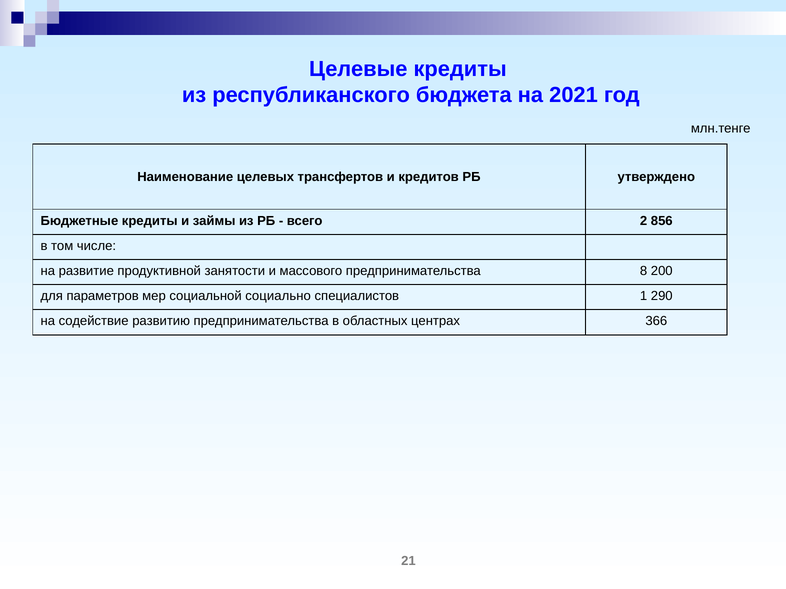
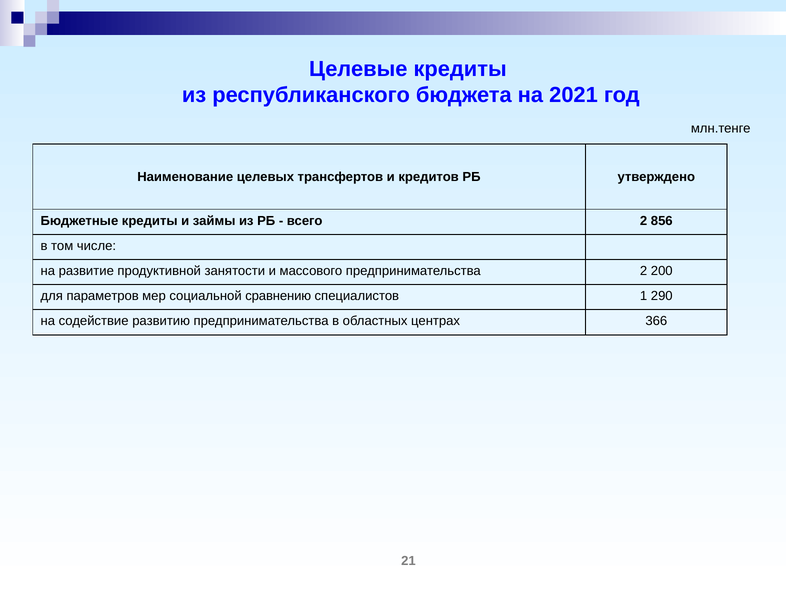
предпринимательства 8: 8 -> 2 (644, 271)
социально: социально -> сравнению (278, 296)
